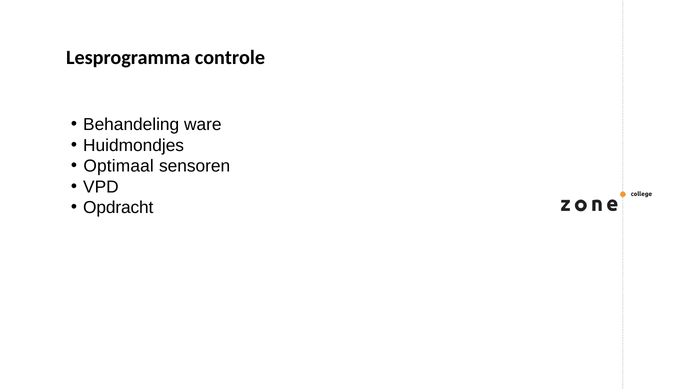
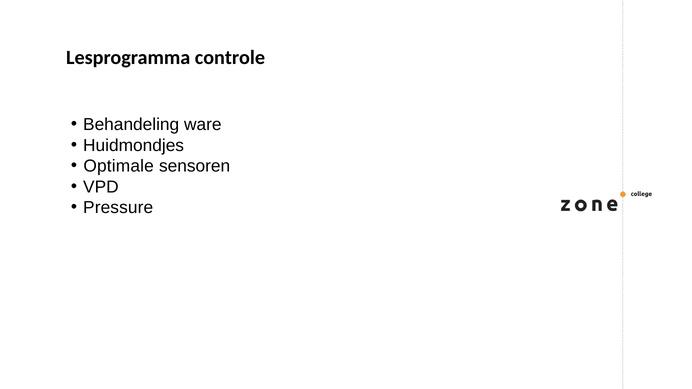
Optimaal: Optimaal -> Optimale (119, 166)
Opdracht: Opdracht -> Pressure (118, 208)
